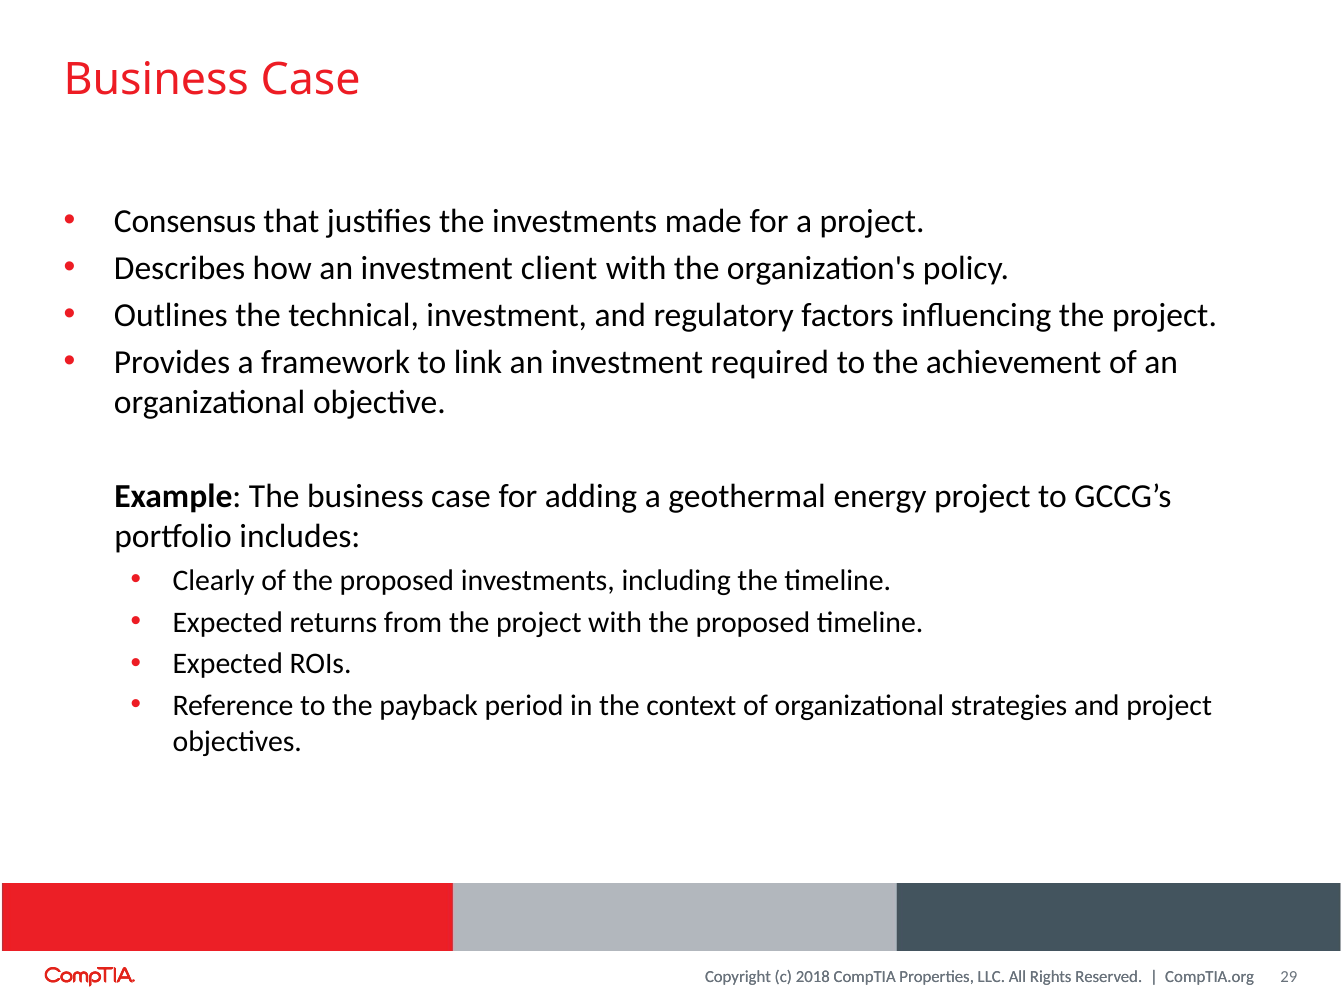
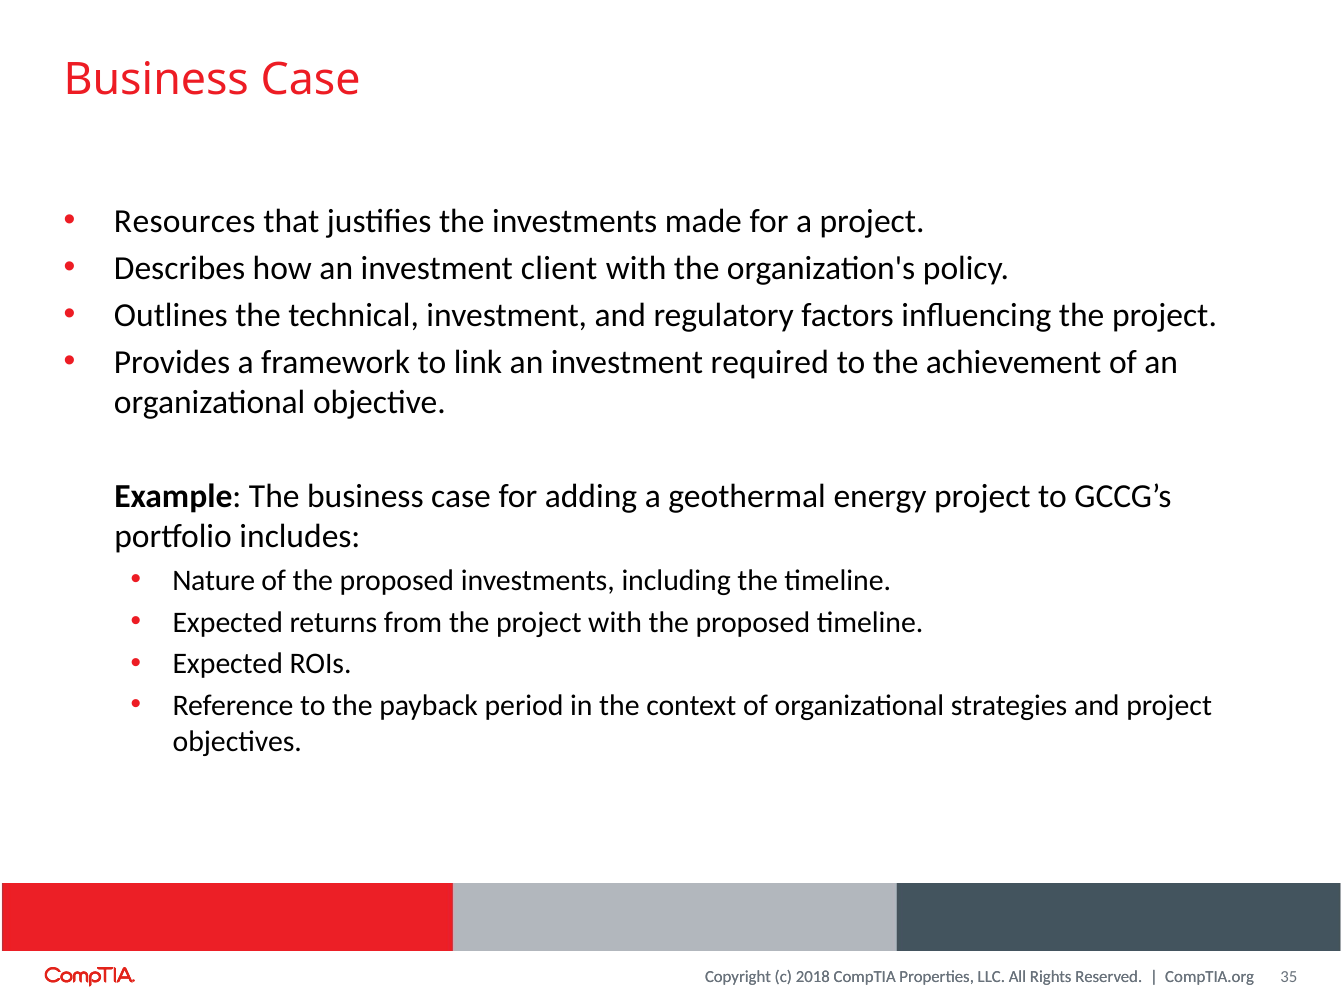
Consensus: Consensus -> Resources (185, 221)
Clearly: Clearly -> Nature (214, 580)
29: 29 -> 35 (1289, 976)
